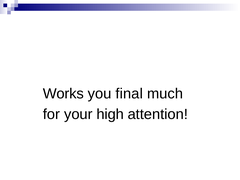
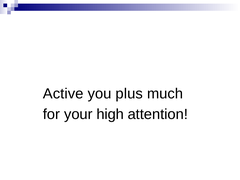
Works: Works -> Active (63, 94)
final: final -> plus (129, 94)
